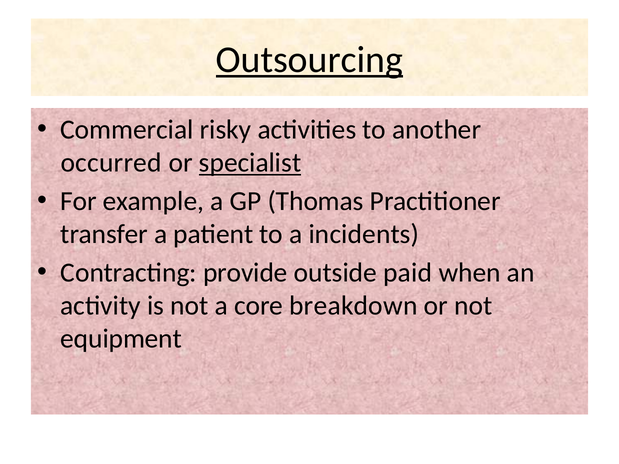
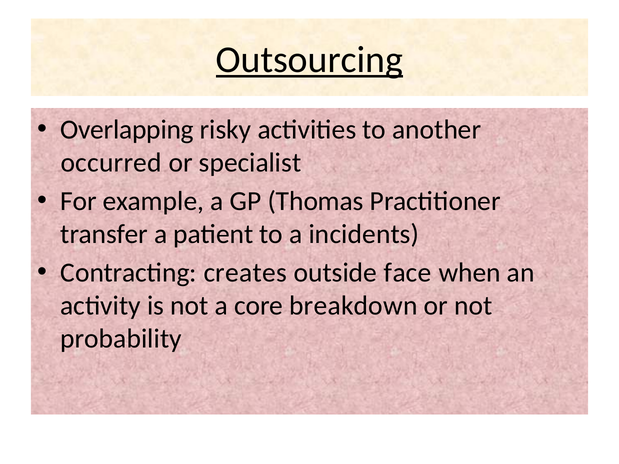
Commercial: Commercial -> Overlapping (127, 130)
specialist underline: present -> none (250, 163)
provide: provide -> creates (245, 273)
paid: paid -> face (408, 273)
equipment: equipment -> probability (121, 339)
